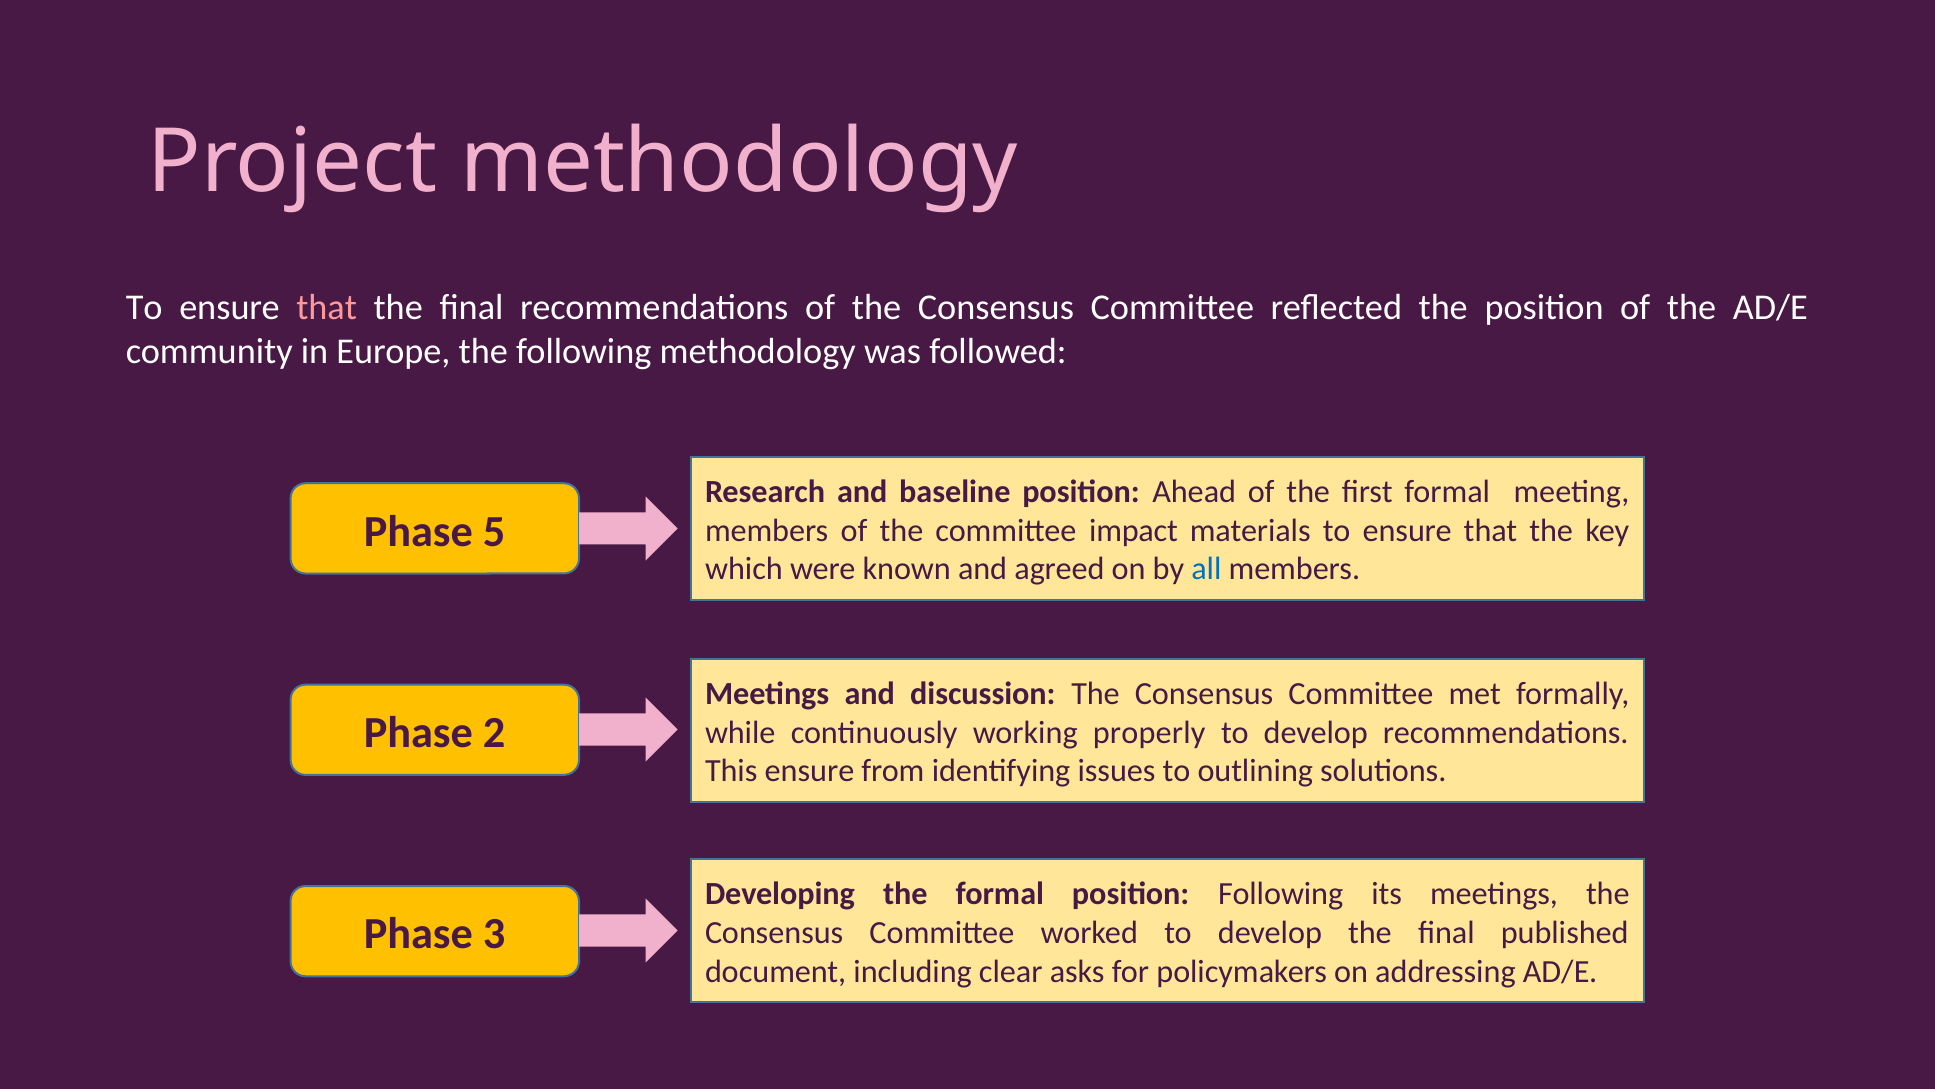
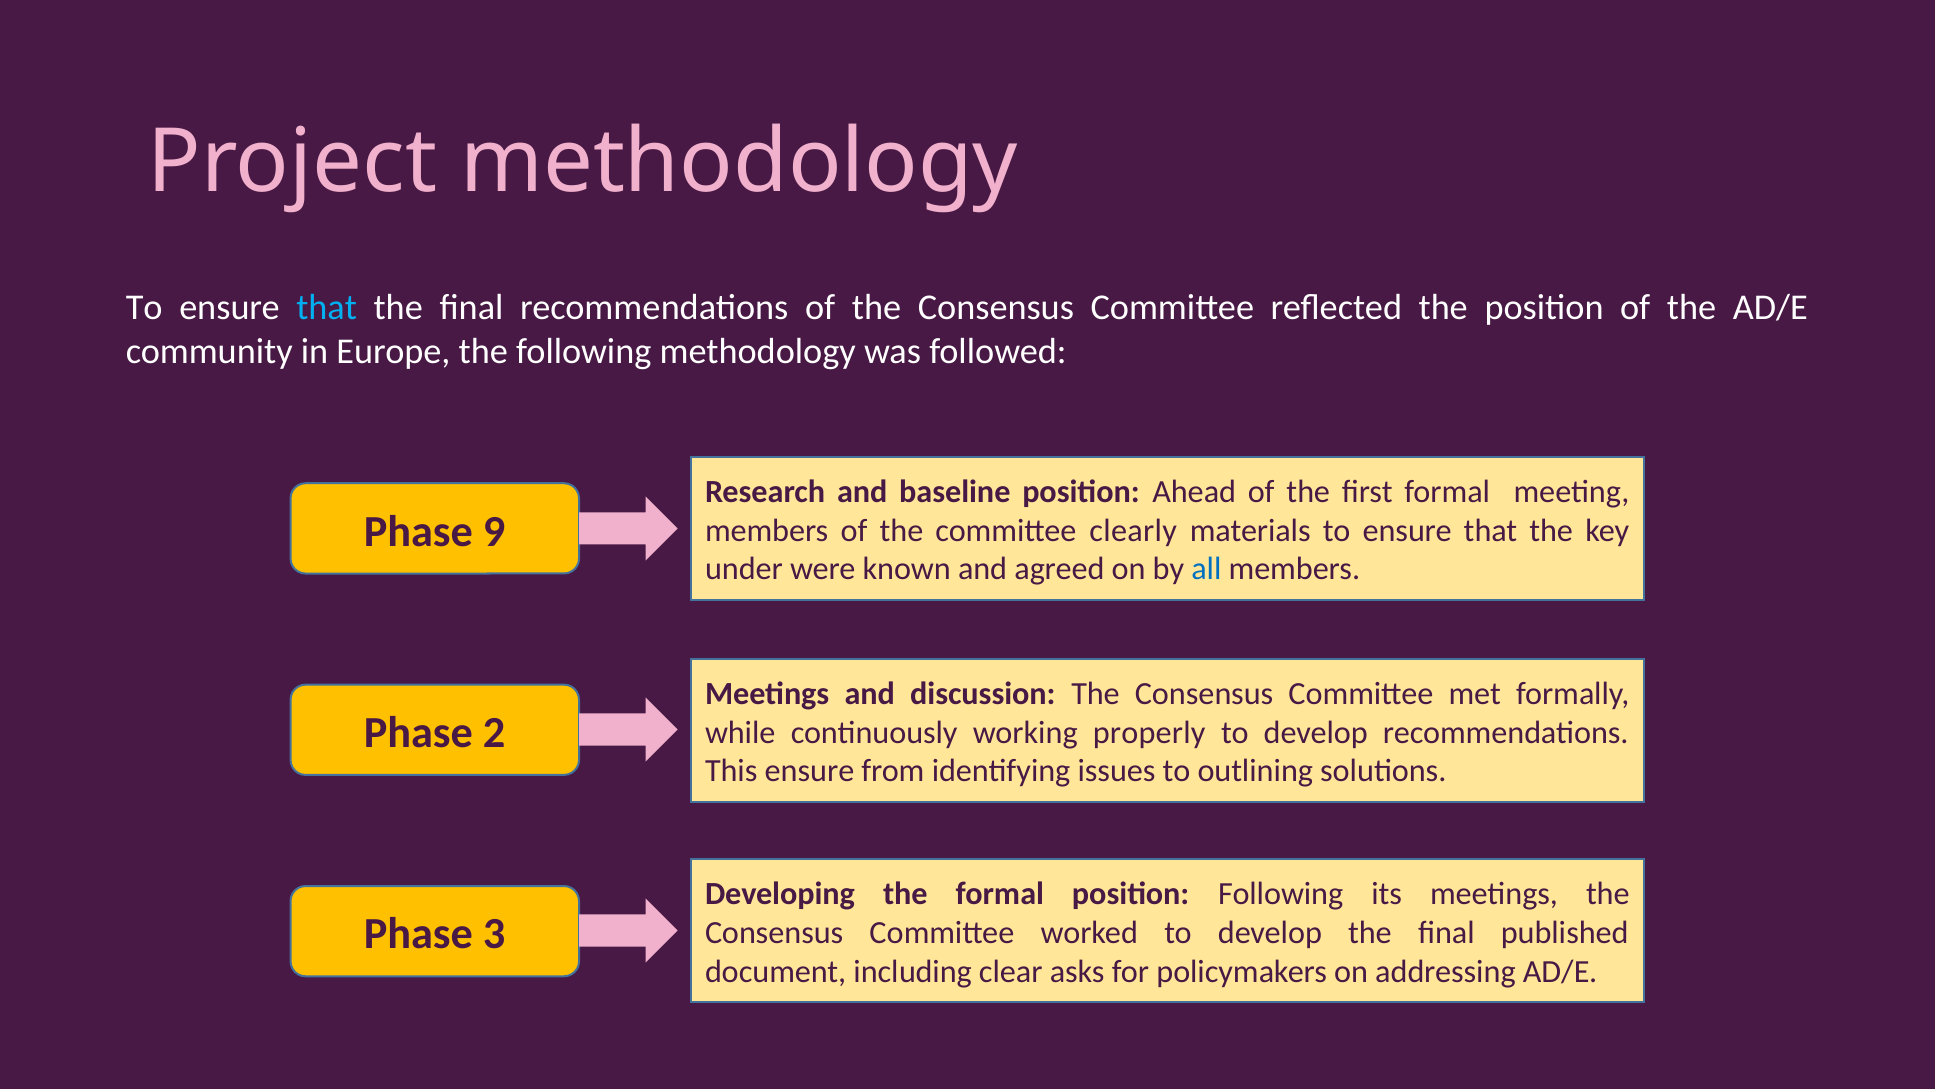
that colour: pink -> light blue (327, 308)
5: 5 -> 9 (494, 531)
impact: impact -> clearly (1133, 530)
which: which -> under (744, 569)
